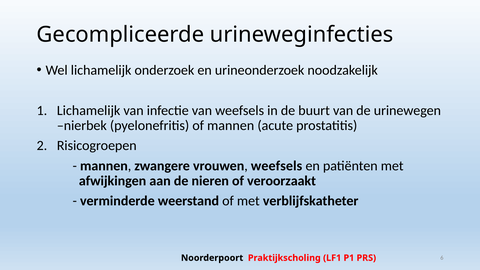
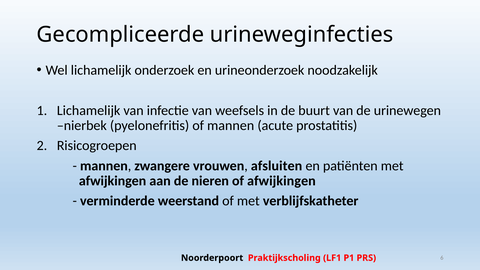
vrouwen weefsels: weefsels -> afsluiten (277, 166)
of veroorzaakt: veroorzaakt -> afwijkingen (281, 181)
